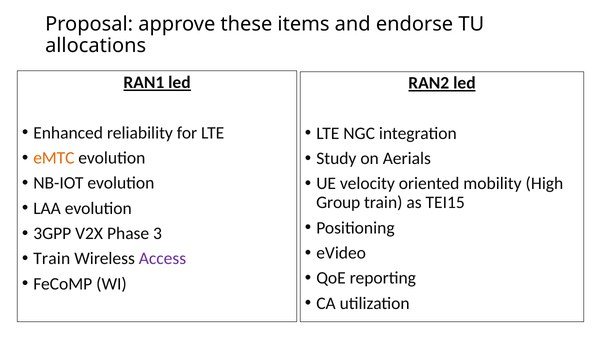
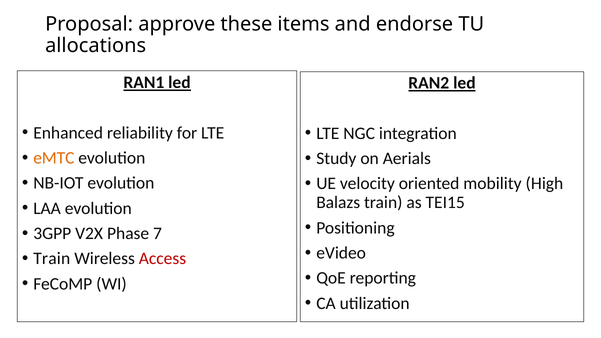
Group: Group -> Balazs (338, 203)
3: 3 -> 7 (158, 234)
Access colour: purple -> red (162, 259)
